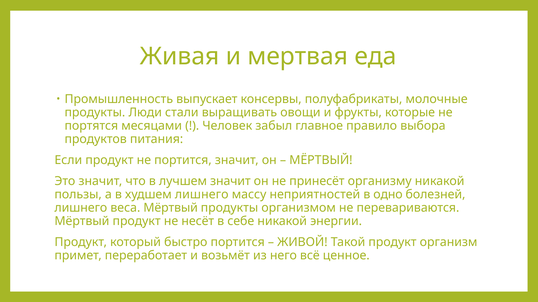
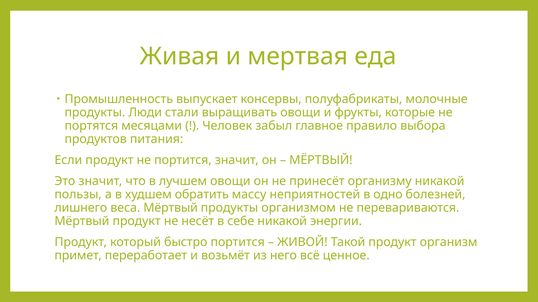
лучшем значит: значит -> овощи (230, 182)
худшем лишнего: лишнего -> обратить (202, 195)
